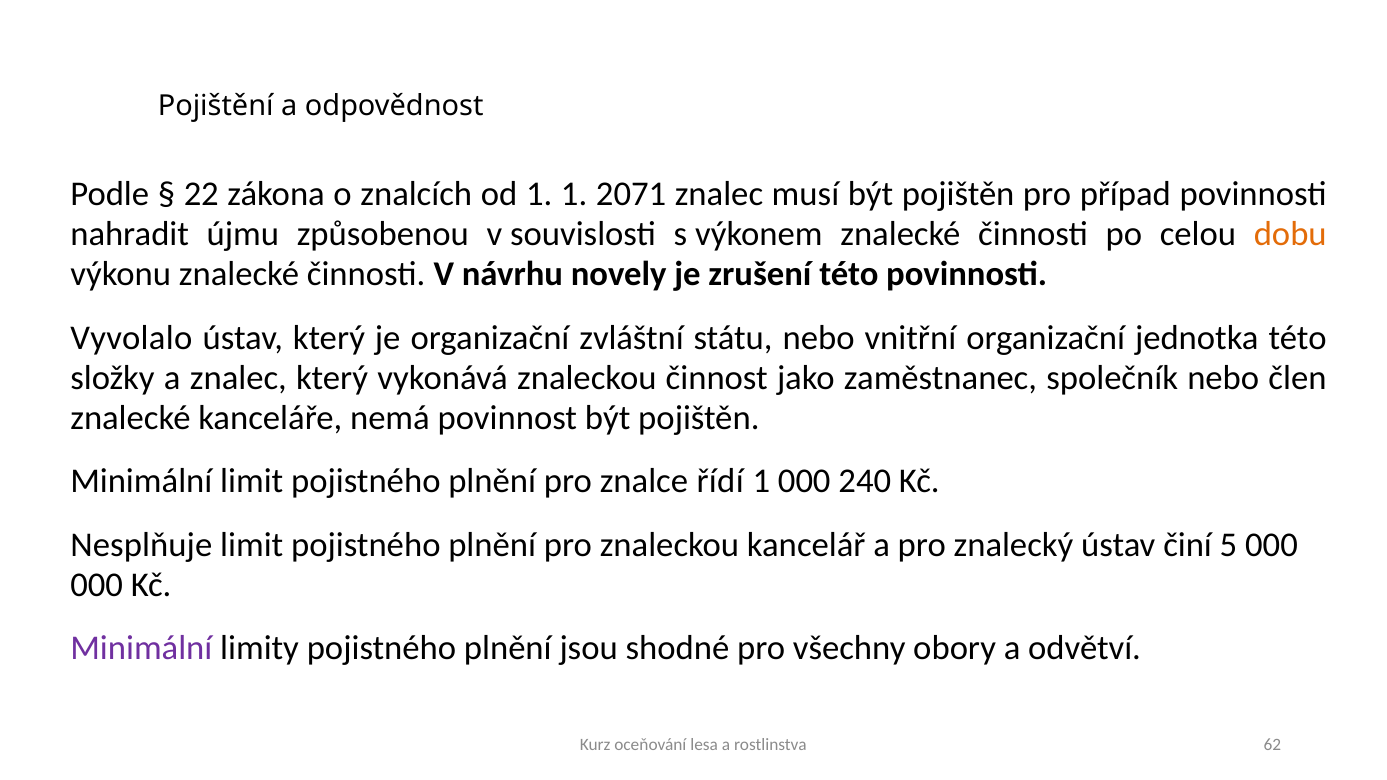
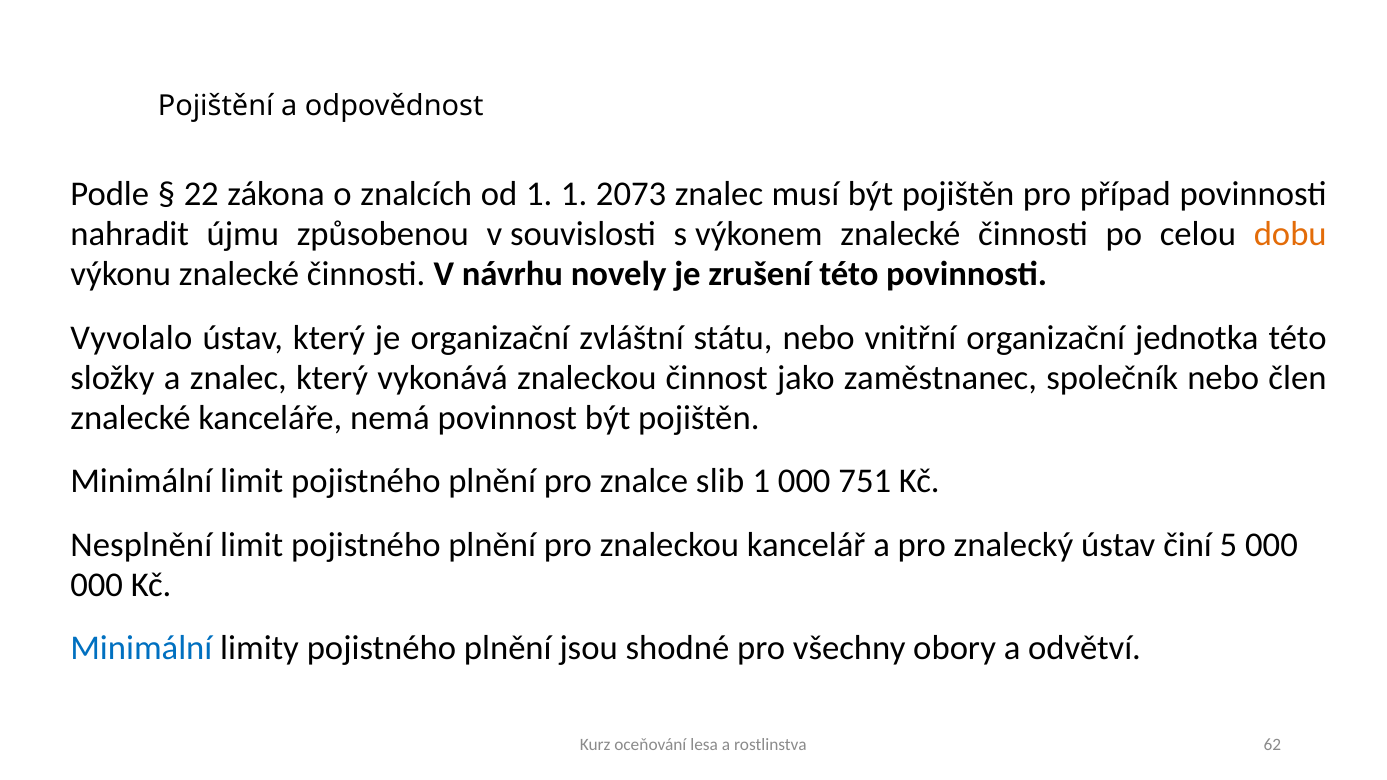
2071: 2071 -> 2073 (631, 194)
řídí: řídí -> slib (720, 481)
240: 240 -> 751 (865, 481)
Nesplňuje: Nesplňuje -> Nesplnění (141, 545)
Minimální colour: purple -> blue (141, 648)
